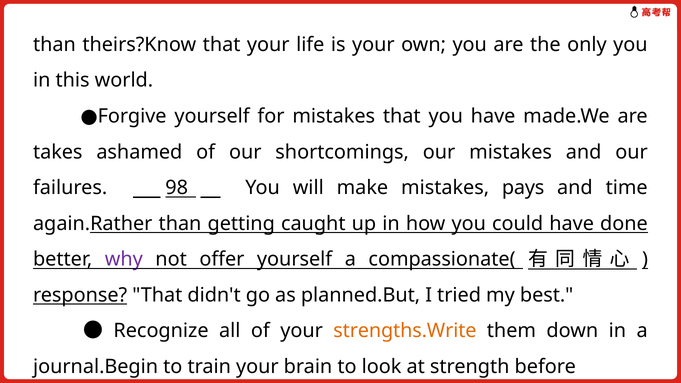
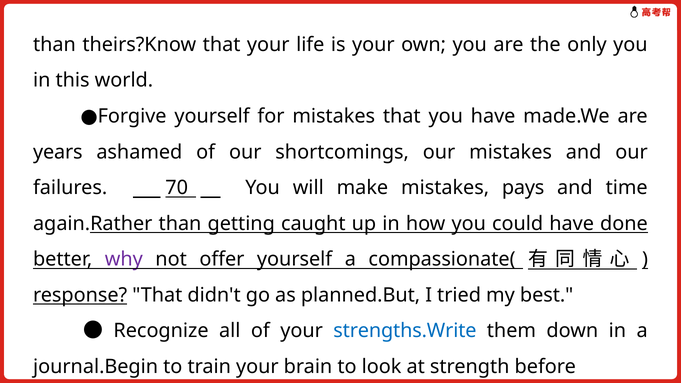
takes: takes -> years (58, 152)
98: 98 -> 70 (177, 188)
strengths.Write colour: orange -> blue (405, 331)
